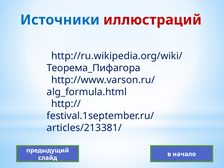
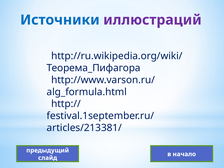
иллюстраций colour: red -> purple (152, 20)
